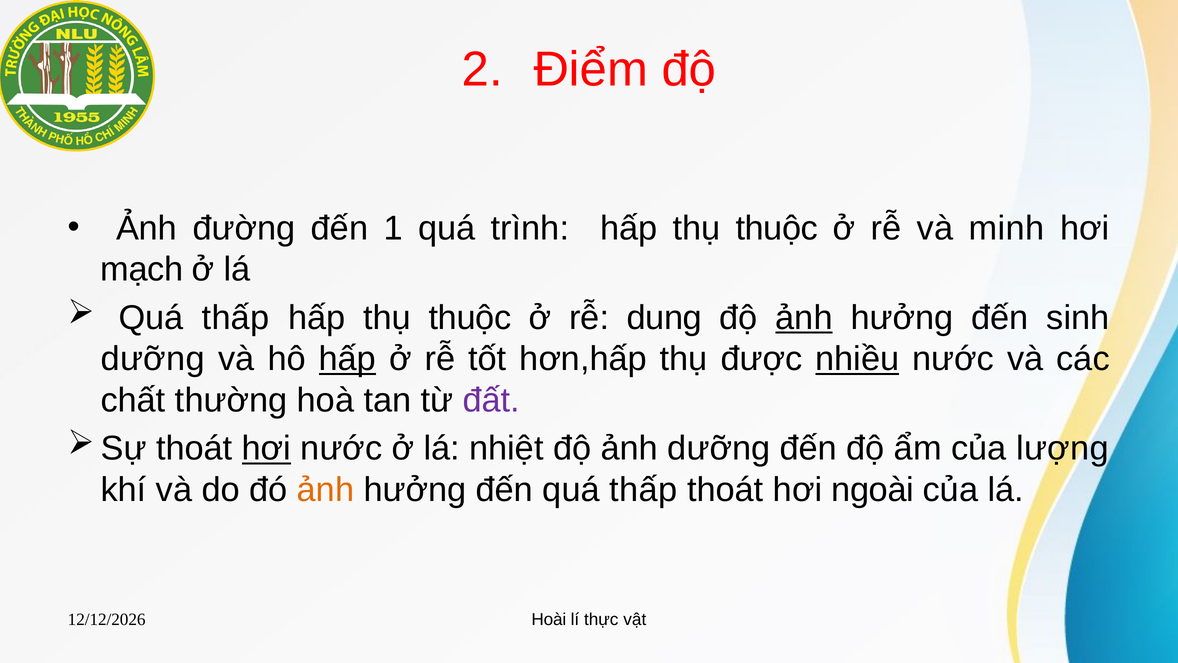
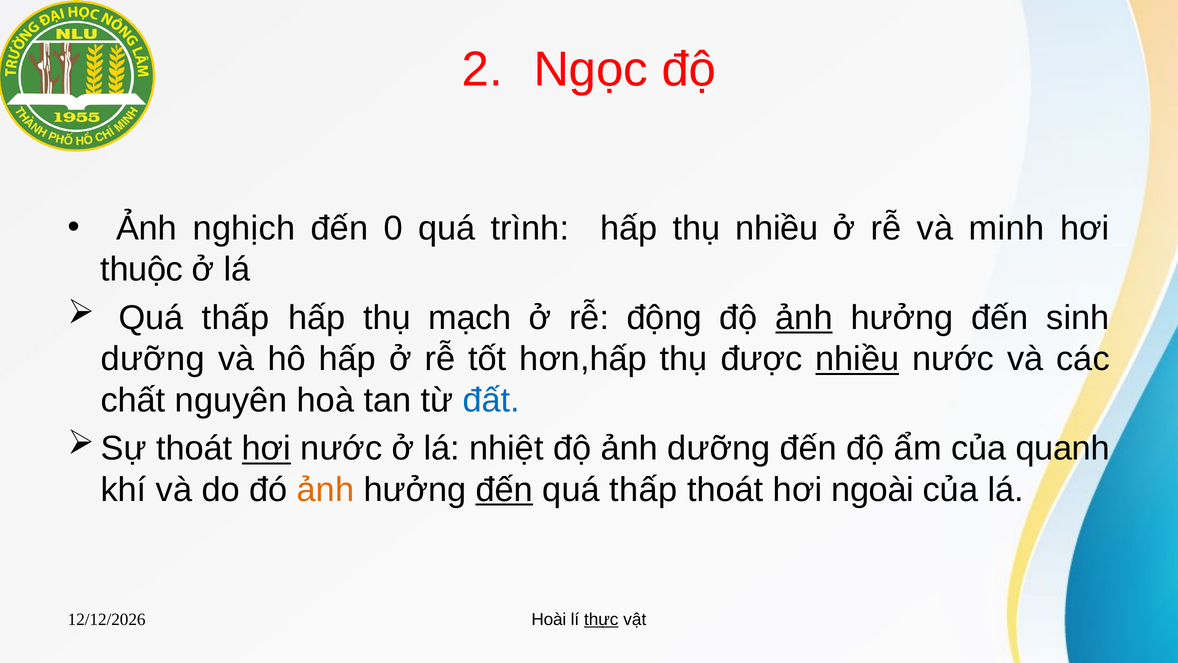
Điểm: Điểm -> Ngọc (591, 69)
đường: đường -> nghịch (244, 228)
1: 1 -> 0 (393, 228)
trình hấp thụ thuộc: thuộc -> nhiều (777, 228)
mạch: mạch -> thuộc (142, 269)
thuộc: thuộc -> mạch (470, 318)
dung: dung -> động (664, 318)
hấp underline: present -> none (347, 359)
thường: thường -> nguyên (231, 400)
đất colour: purple -> blue (491, 400)
lượng: lượng -> quanh (1063, 448)
đến underline: none -> present (504, 490)
thực underline: none -> present (601, 619)
